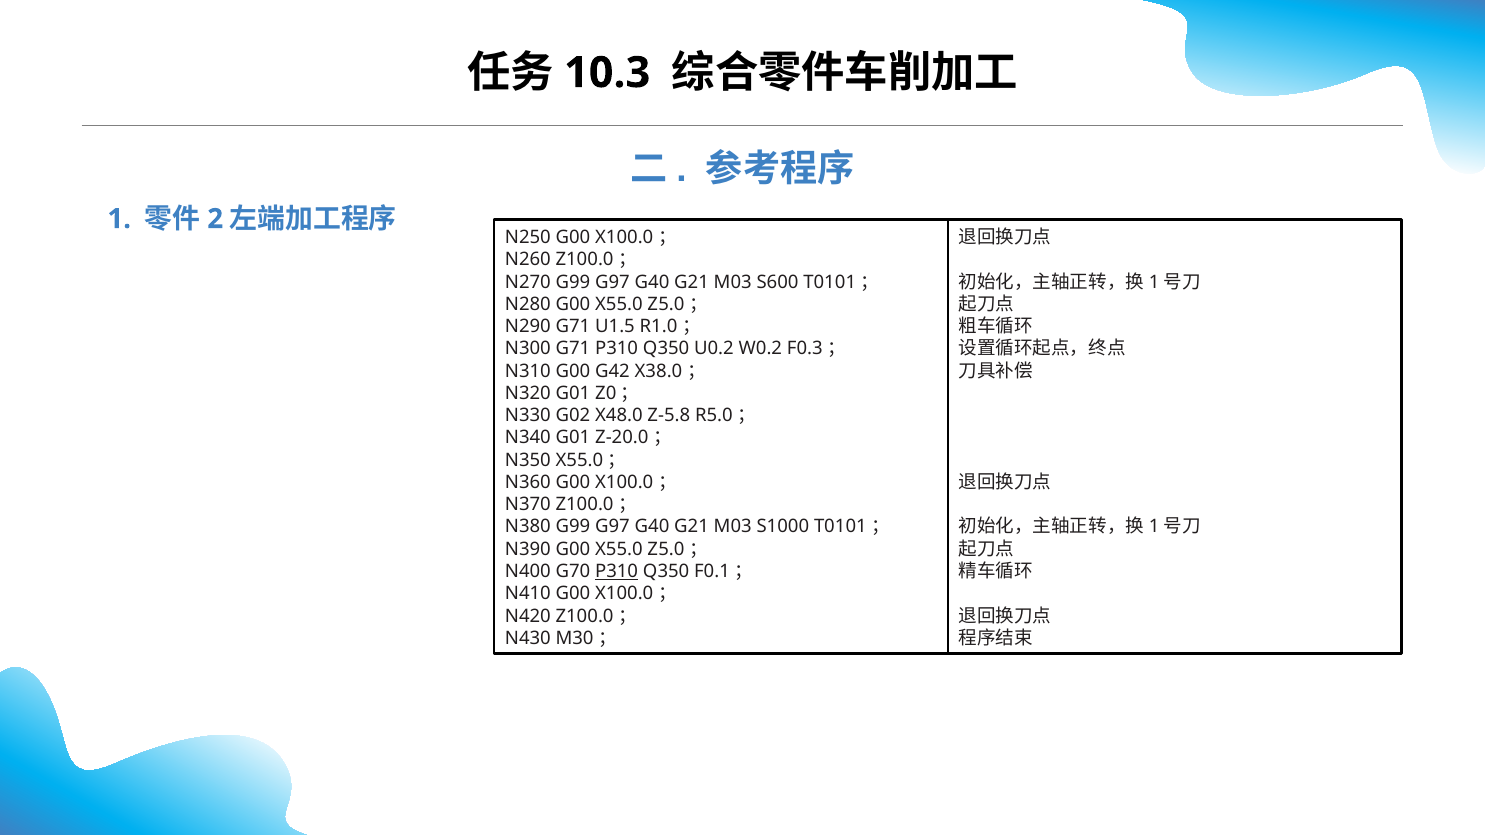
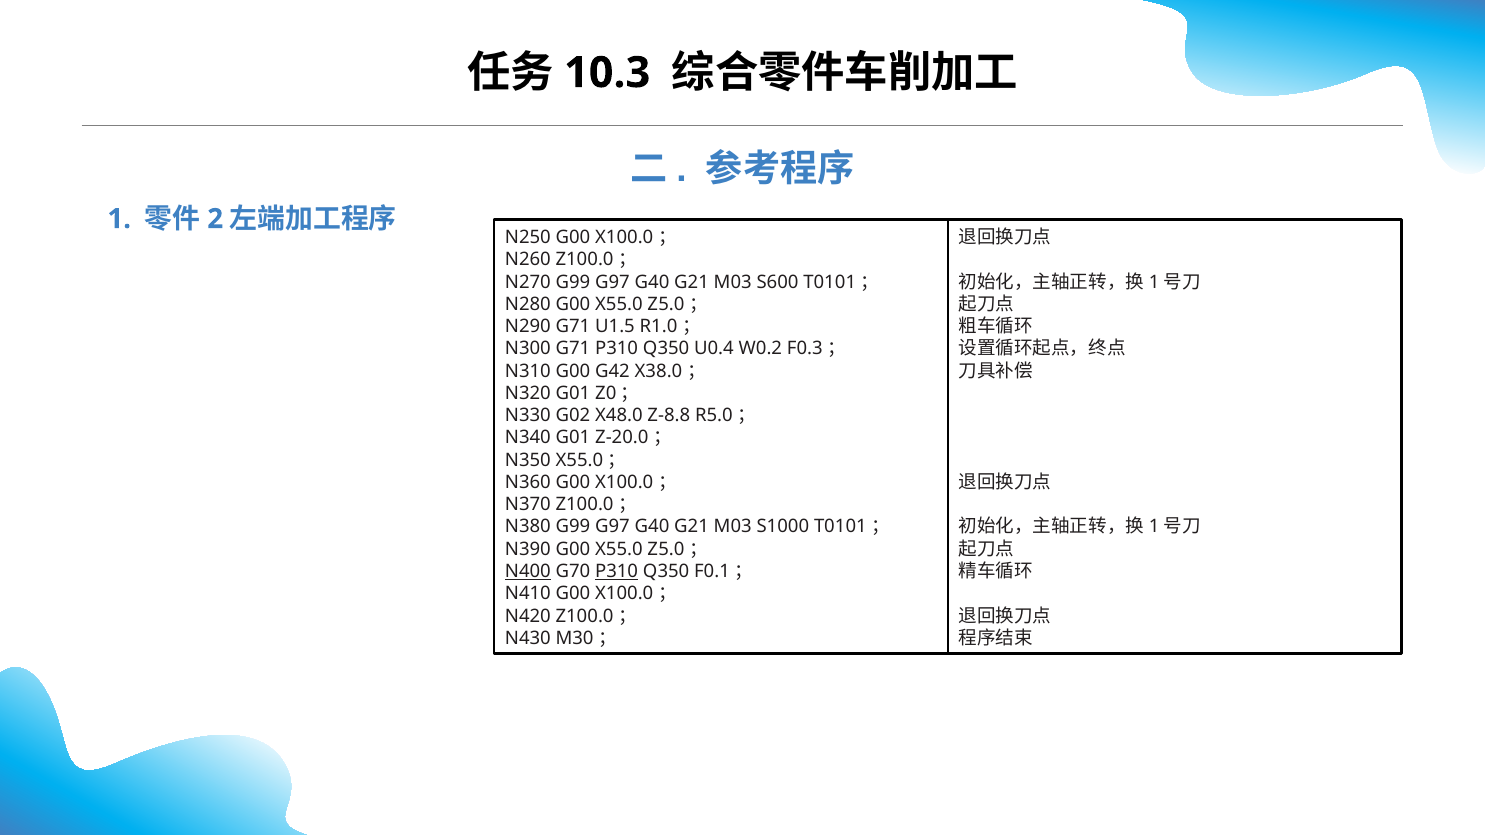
U0.2: U0.2 -> U0.4 (714, 349)
Z-5.8: Z-5.8 -> Z-8.8 (669, 416)
N400 underline: none -> present (528, 572)
